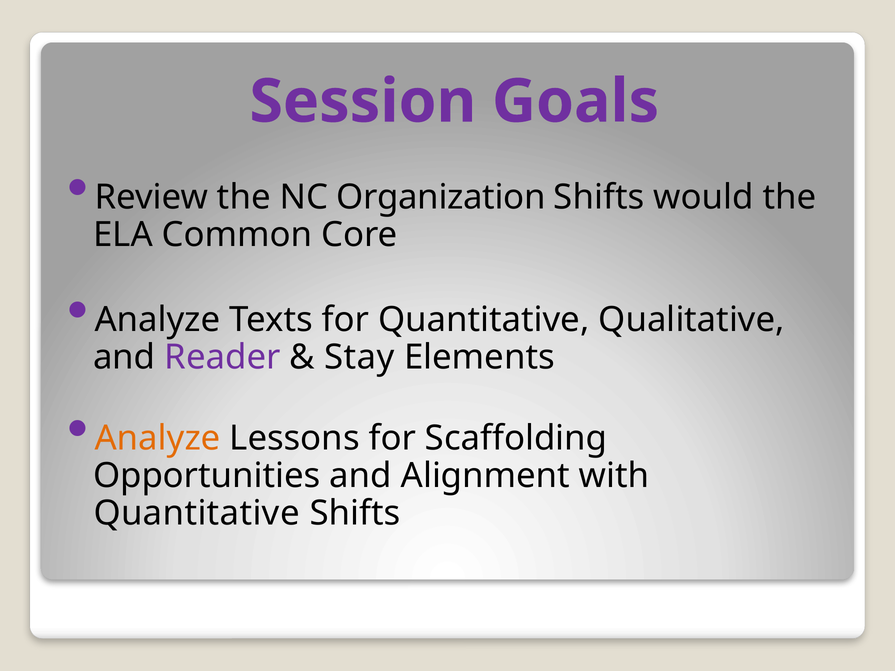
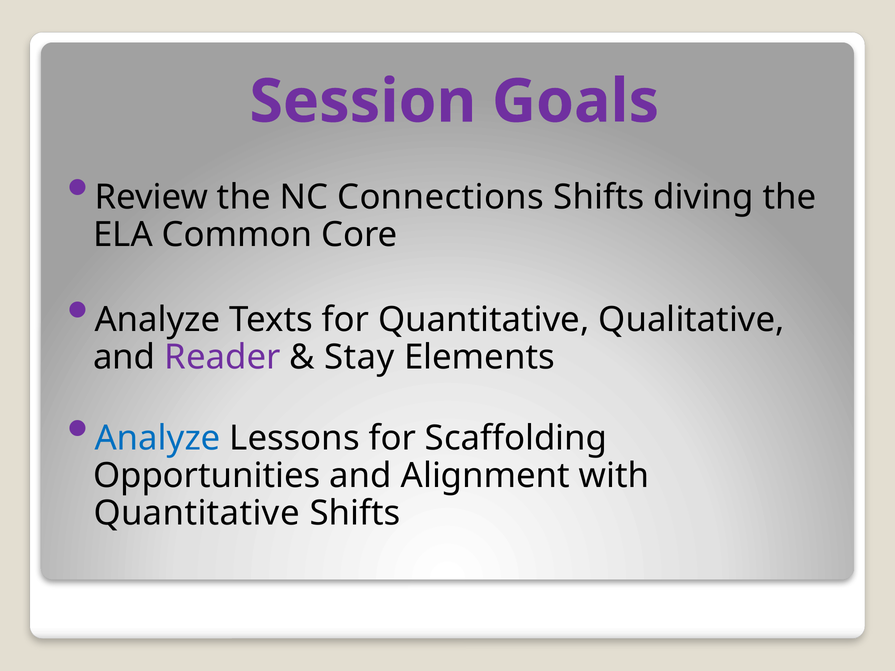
Organization: Organization -> Connections (441, 197)
would: would -> diving (703, 197)
Analyze colour: orange -> blue (158, 438)
